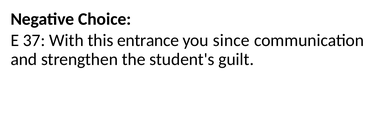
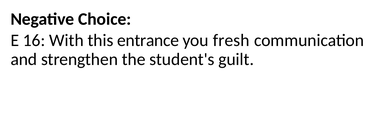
37: 37 -> 16 (34, 40)
since: since -> fresh (231, 40)
